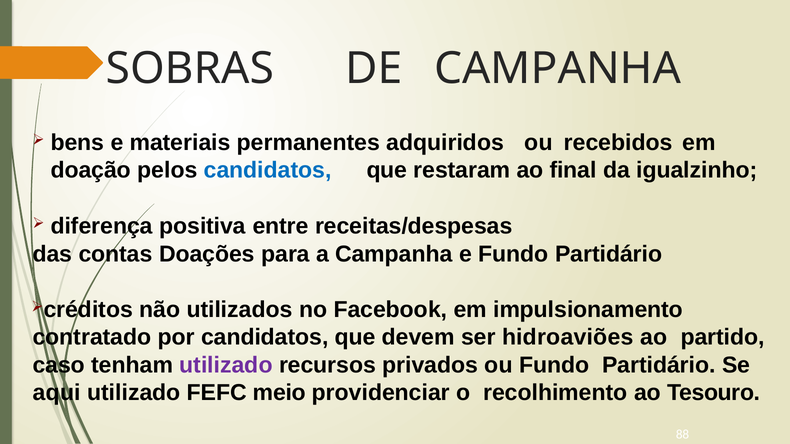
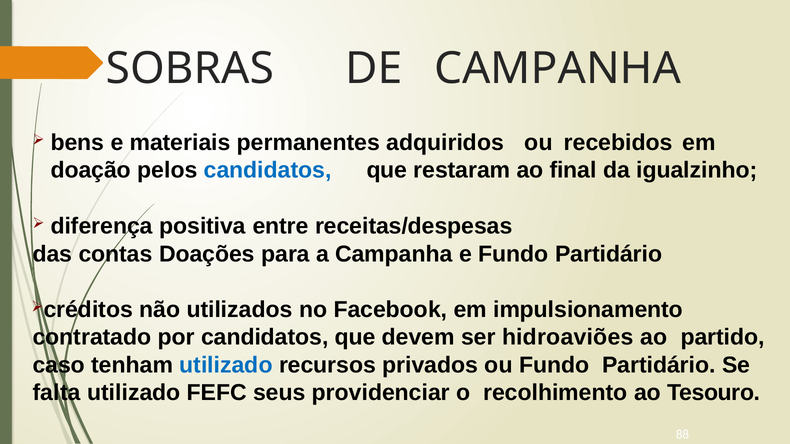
utilizado colour: purple -> blue (226, 365)
aqui: aqui -> falta (57, 393)
meio: meio -> seus (279, 393)
